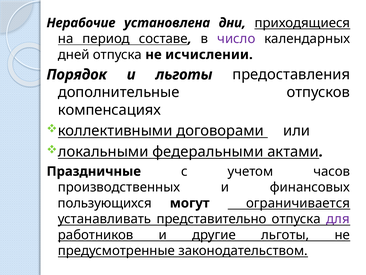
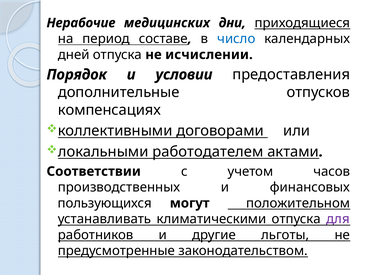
установлена: установлена -> медицинских (167, 23)
число colour: purple -> blue (236, 39)
и льготы: льготы -> условии (184, 74)
федеральными: федеральными -> работодателем (208, 151)
Праздничные: Праздничные -> Соответствии (94, 171)
ограничивается: ограничивается -> положительном (298, 203)
представительно: представительно -> климатическими (211, 219)
